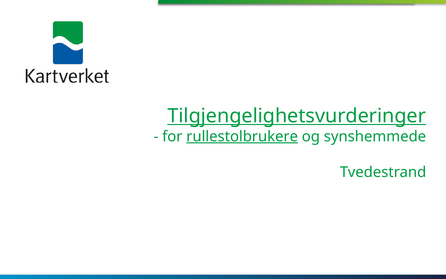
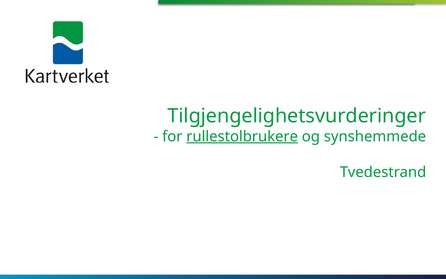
Tilgjengelighetsvurderinger underline: present -> none (297, 116)
